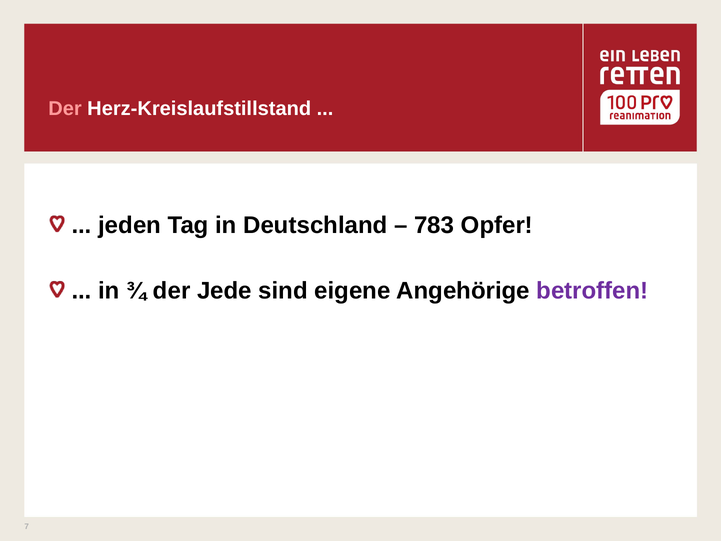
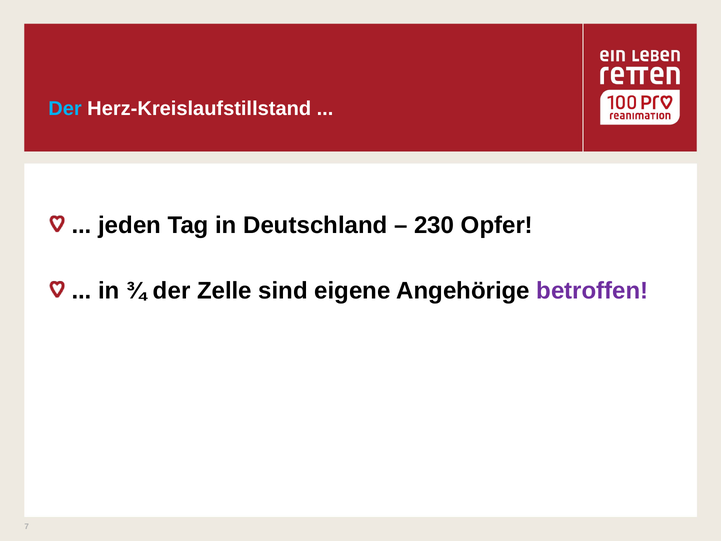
Der colour: pink -> light blue (65, 109)
783: 783 -> 230 (434, 225)
Jede: Jede -> Zelle (224, 291)
